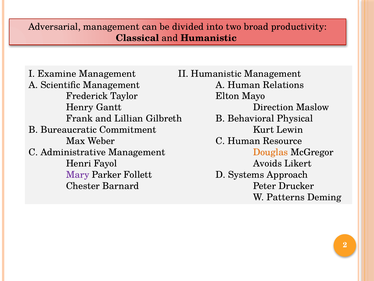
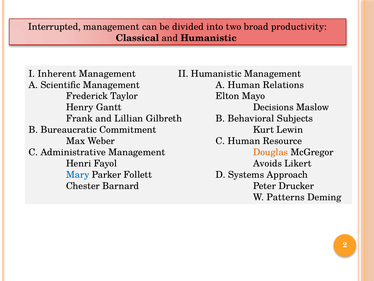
Adversarial: Adversarial -> Interrupted (54, 27)
Examine: Examine -> Inherent (57, 74)
Direction: Direction -> Decisions (273, 107)
Physical: Physical -> Subjects (295, 118)
Mary colour: purple -> blue (78, 175)
